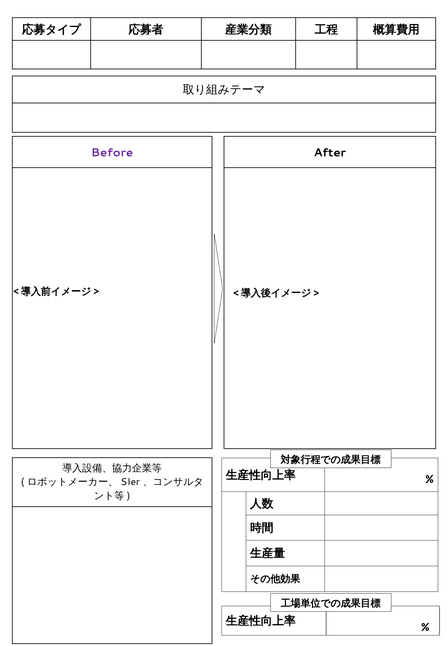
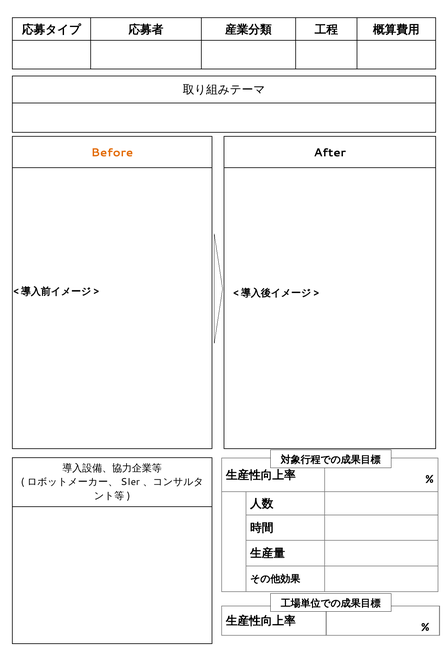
Before colour: purple -> orange (112, 153)
